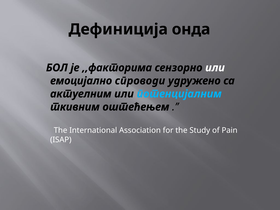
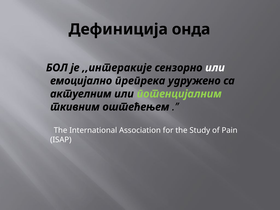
,,факторима: ,,факторима -> ,,интеракије (117, 68)
спроводи: спроводи -> препрека (140, 81)
потенцијалним colour: light blue -> light green (179, 94)
